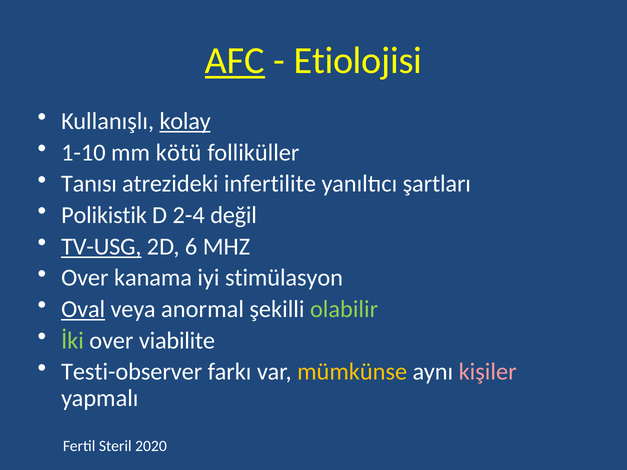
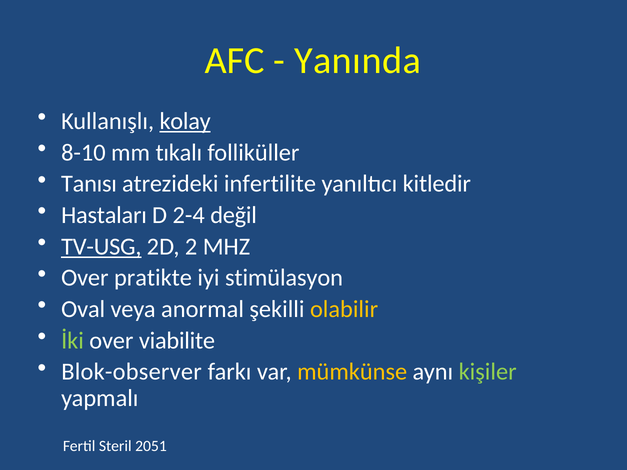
AFC underline: present -> none (235, 61)
Etiolojisi: Etiolojisi -> Yanında (358, 61)
1-10: 1-10 -> 8-10 (83, 153)
kötü: kötü -> tıkalı (179, 153)
şartları: şartları -> kitledir (437, 184)
Polikistik: Polikistik -> Hastaları (104, 215)
6: 6 -> 2 (191, 247)
kanama: kanama -> pratikte (153, 278)
Oval underline: present -> none (83, 309)
olabilir colour: light green -> yellow (344, 309)
Testi-observer: Testi-observer -> Blok-observer (132, 372)
kişiler colour: pink -> light green (488, 372)
2020: 2020 -> 2051 (151, 446)
